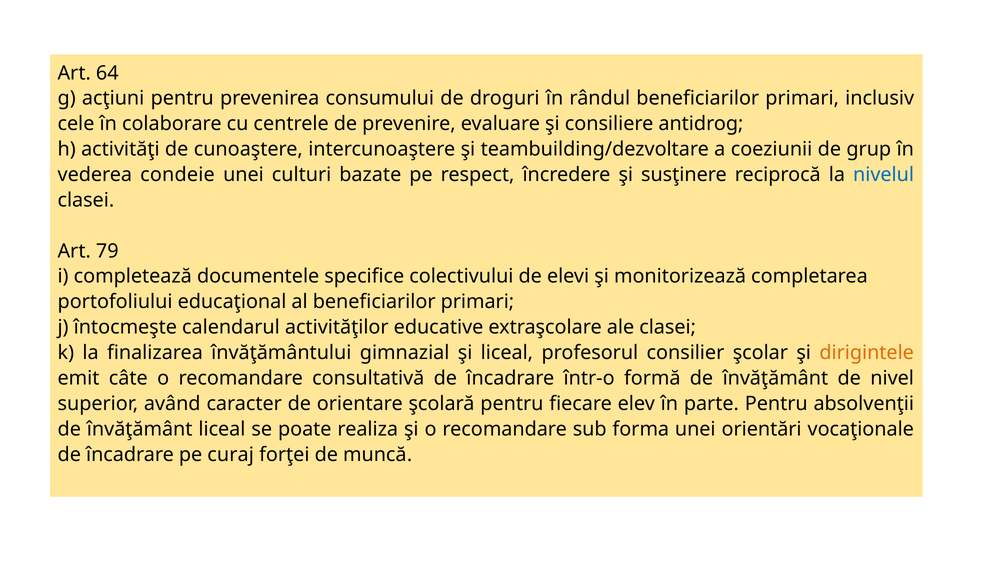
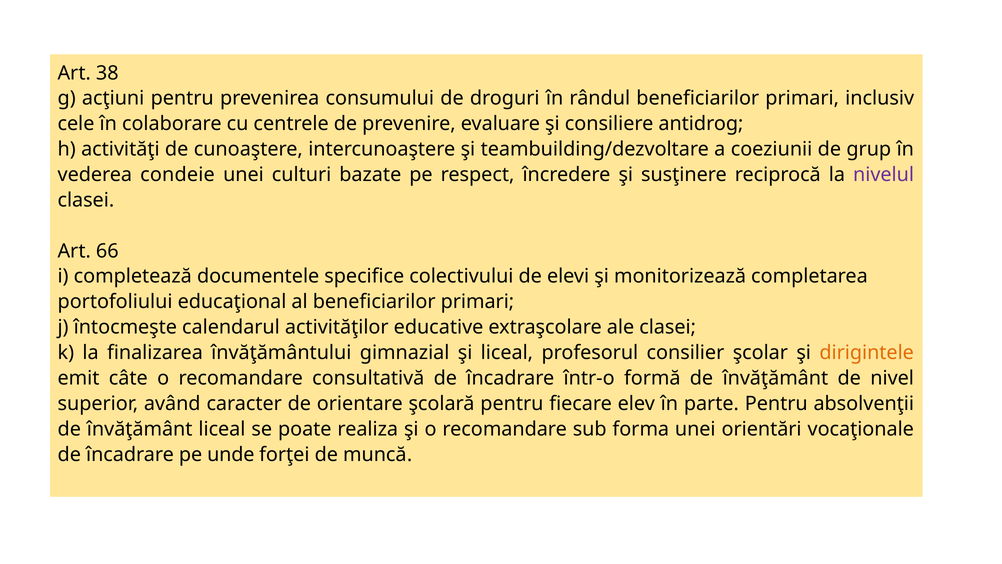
64: 64 -> 38 (107, 73)
nivelul colour: blue -> purple (884, 175)
79: 79 -> 66 (107, 251)
curaj: curaj -> unde (231, 454)
